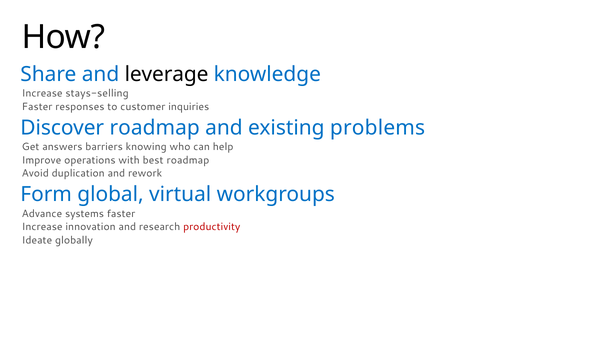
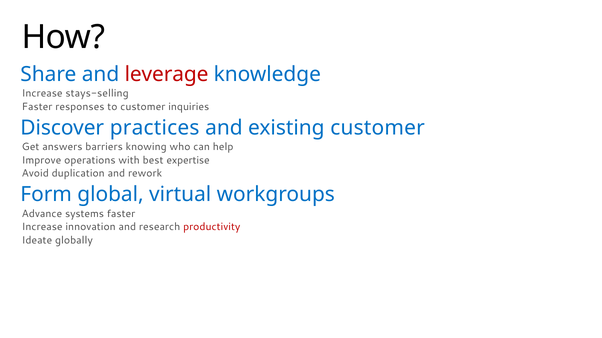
leverage colour: black -> red (167, 74)
Discover roadmap: roadmap -> practices (155, 128)
existing problems: problems -> customer (378, 128)
best roadmap: roadmap -> expertise (188, 160)
